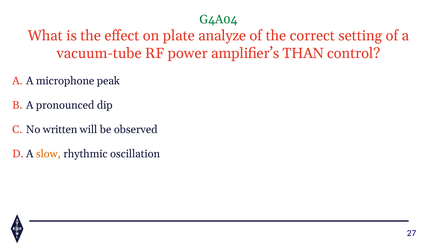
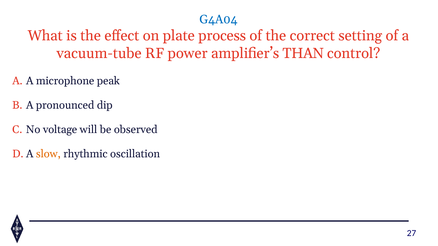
G4A04 colour: green -> blue (218, 20)
analyze: analyze -> process (222, 36)
written: written -> voltage (60, 130)
